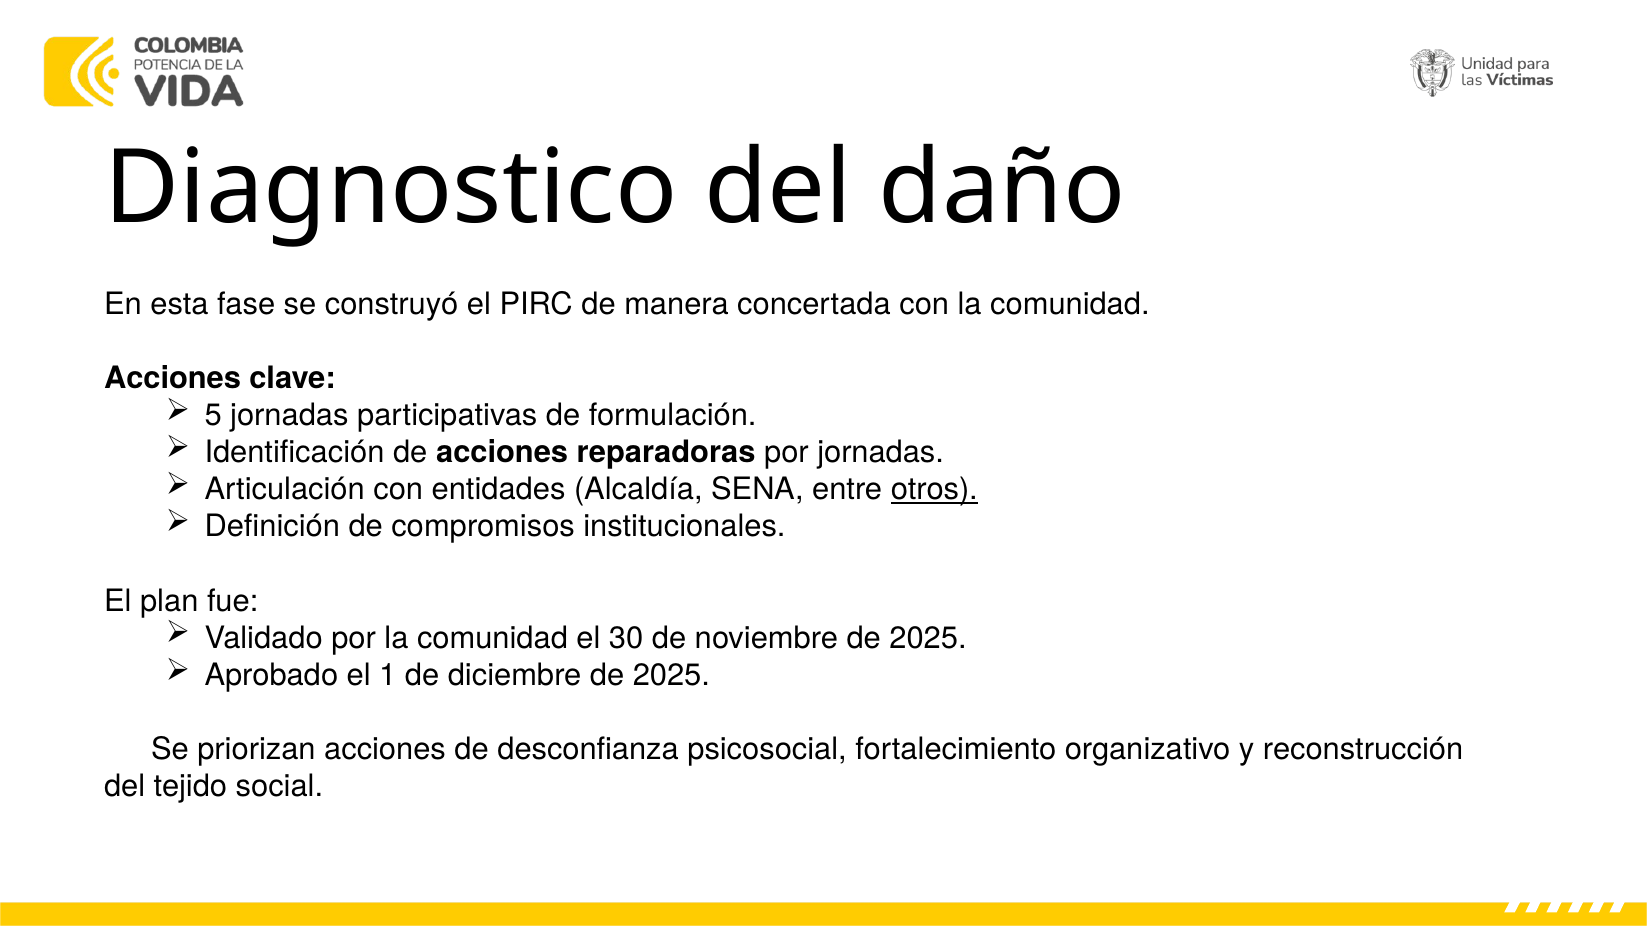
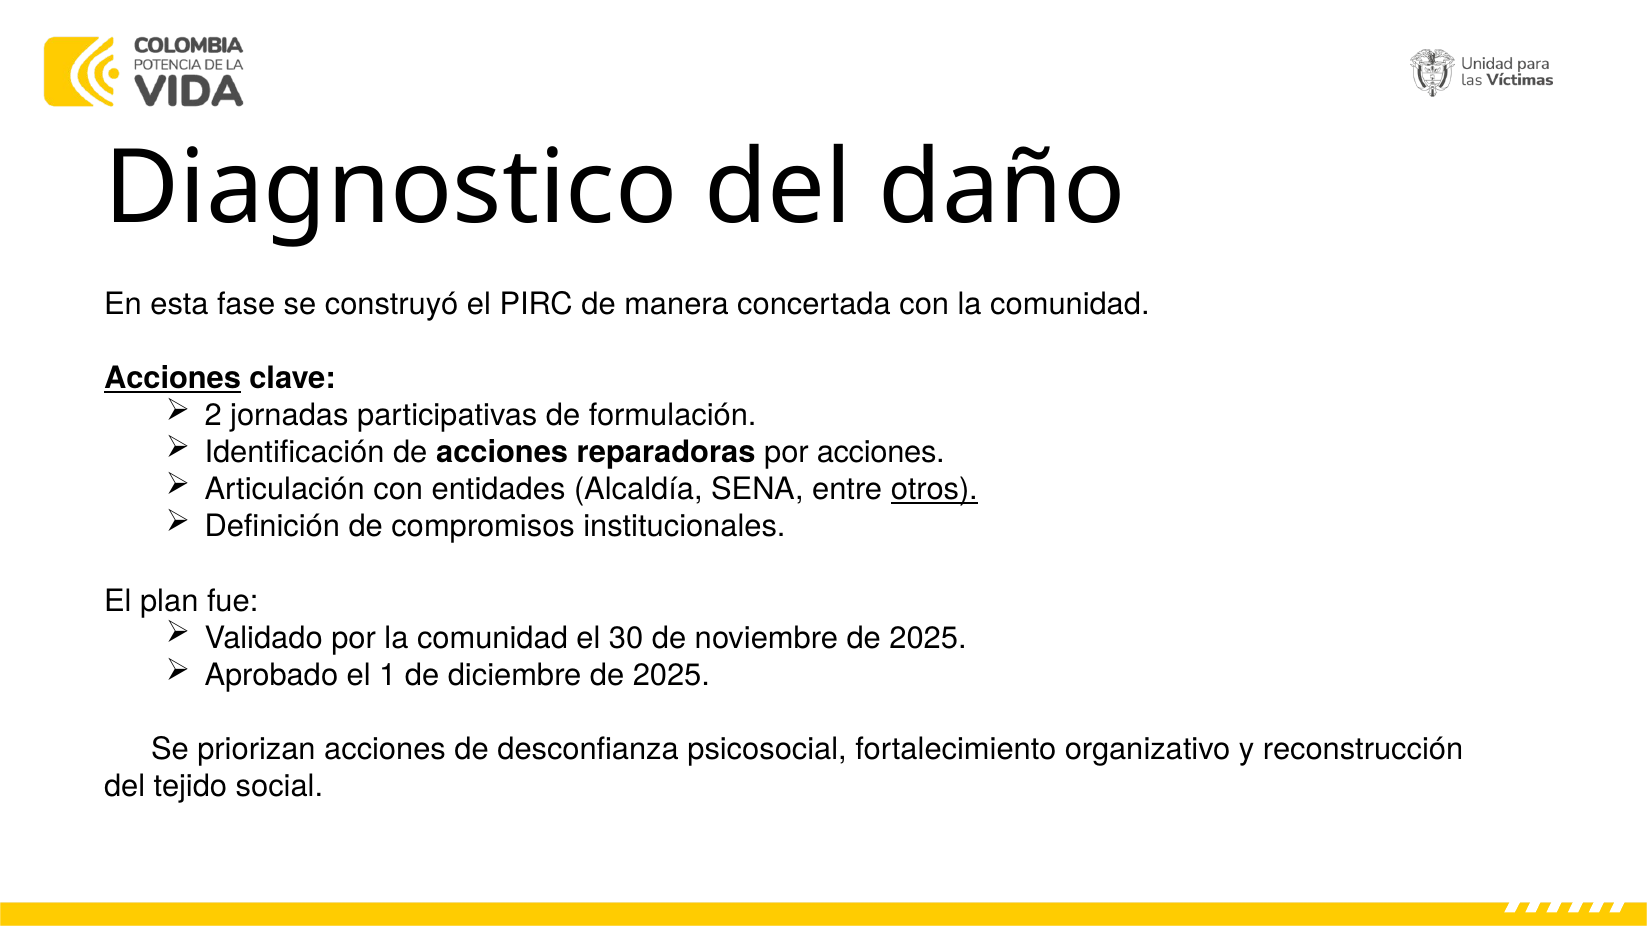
Acciones underline: none -> present (173, 379)
5: 5 -> 2 (213, 416)
por jornadas: jornadas -> acciones (881, 453)
